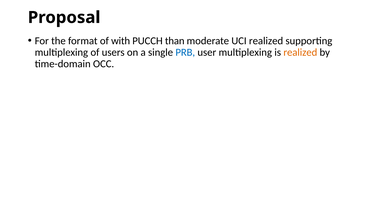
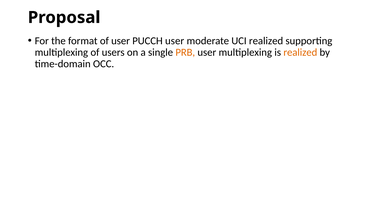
of with: with -> user (121, 41)
PUCCH than: than -> user (175, 41)
PRB colour: blue -> orange (185, 52)
